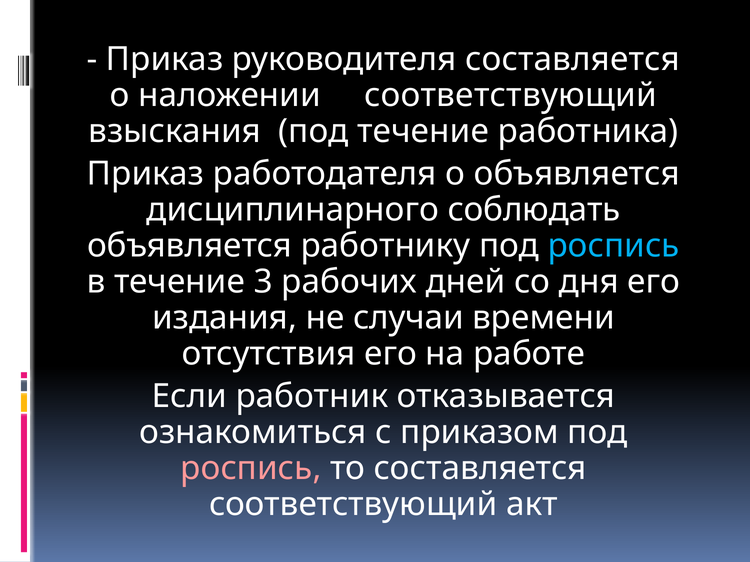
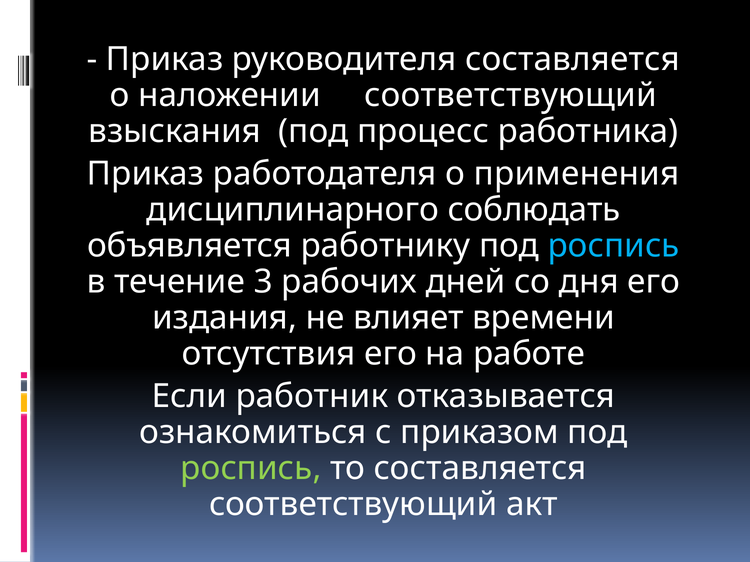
под течение: течение -> процесс (423, 131)
о объявляется: объявляется -> применения (577, 174)
случаи: случаи -> влияет (409, 318)
роспись colour: pink -> light green (251, 469)
